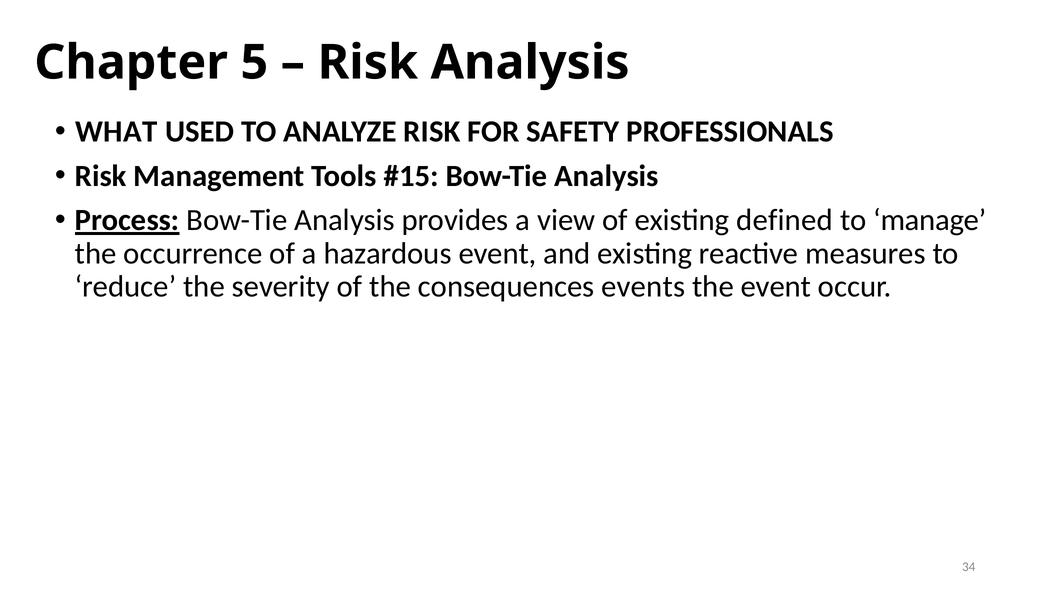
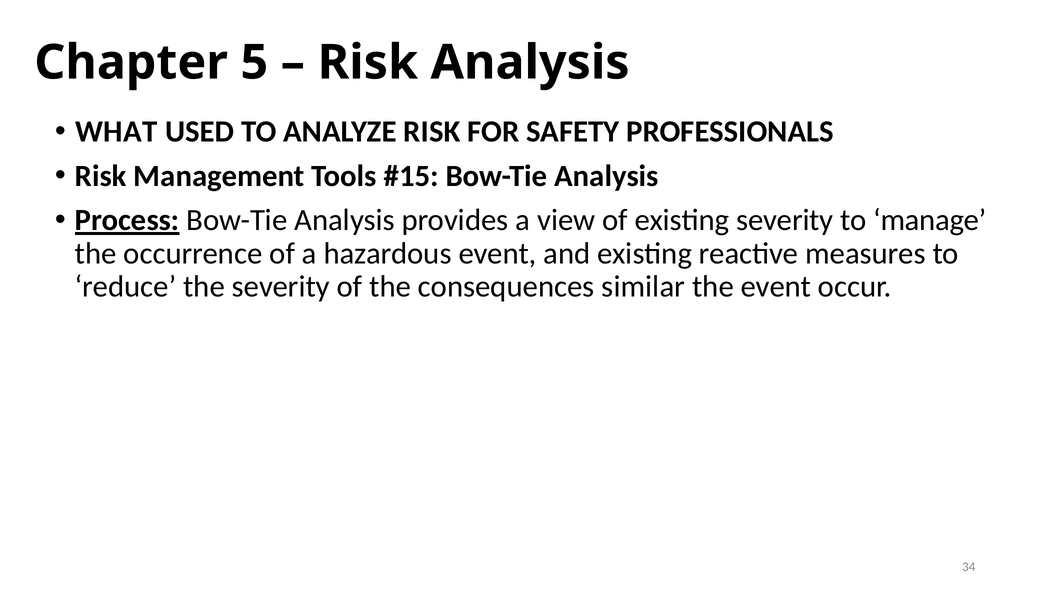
existing defined: defined -> severity (785, 220)
events: events -> similar (643, 287)
